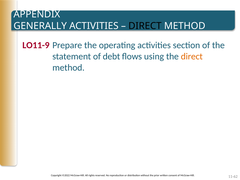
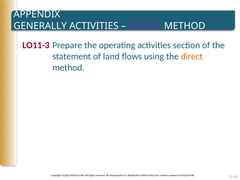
DIRECT colour: black -> purple (145, 26)
LO11-9: LO11-9 -> LO11-3 (36, 45)
debt: debt -> land (111, 57)
